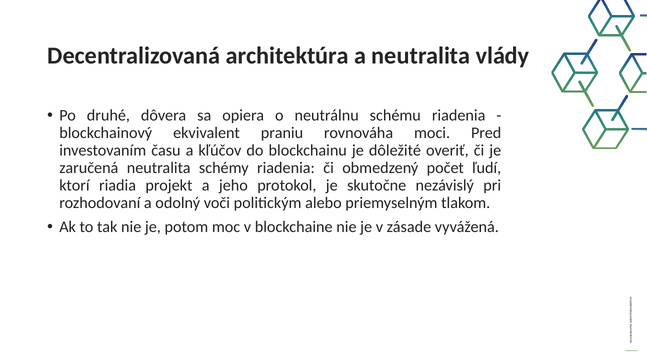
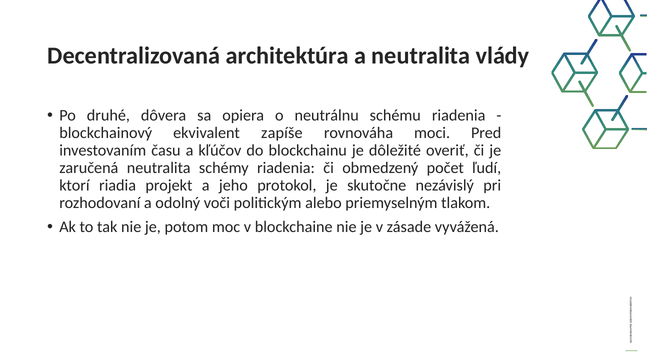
praniu: praniu -> zapíše (282, 133)
